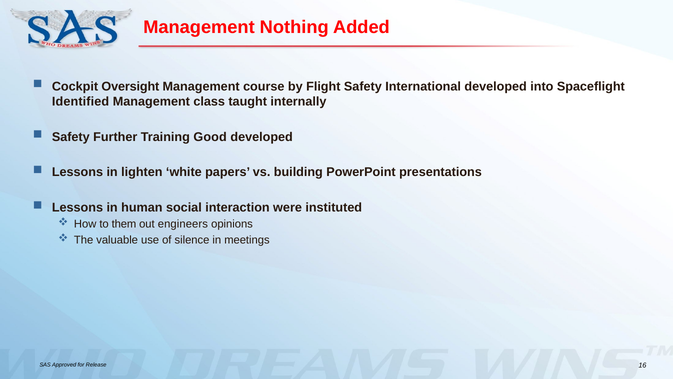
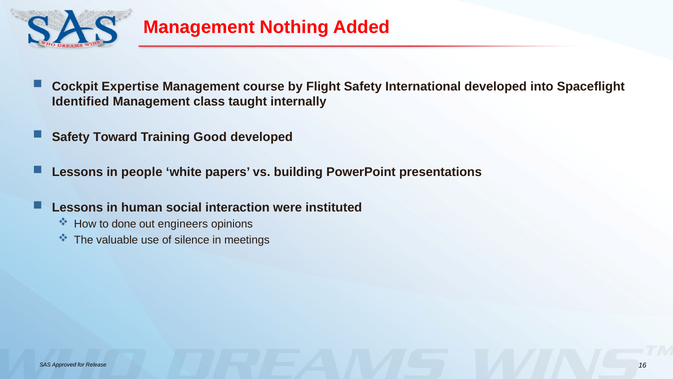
Oversight: Oversight -> Expertise (130, 86)
Further: Further -> Toward (115, 137)
lighten: lighten -> people (142, 172)
them: them -> done (124, 224)
